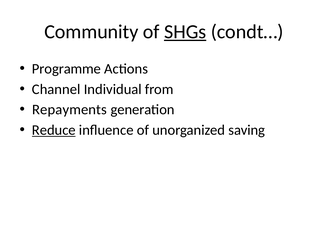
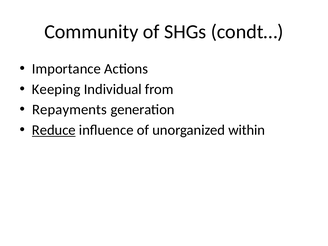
SHGs underline: present -> none (185, 32)
Programme: Programme -> Importance (66, 69)
Channel: Channel -> Keeping (56, 89)
saving: saving -> within (247, 130)
